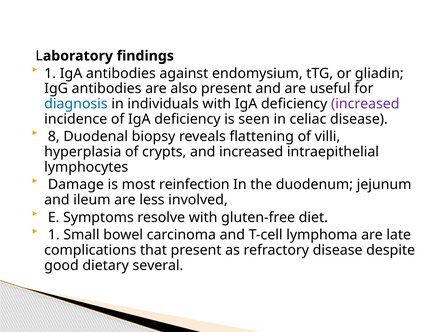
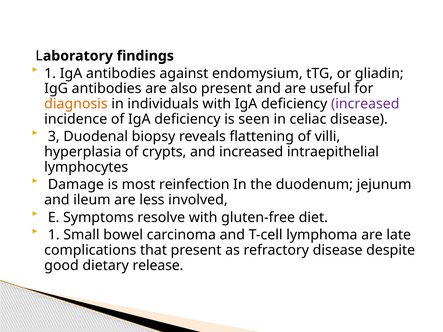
diagnosis colour: blue -> orange (76, 104)
8: 8 -> 3 (54, 137)
several: several -> release (158, 266)
